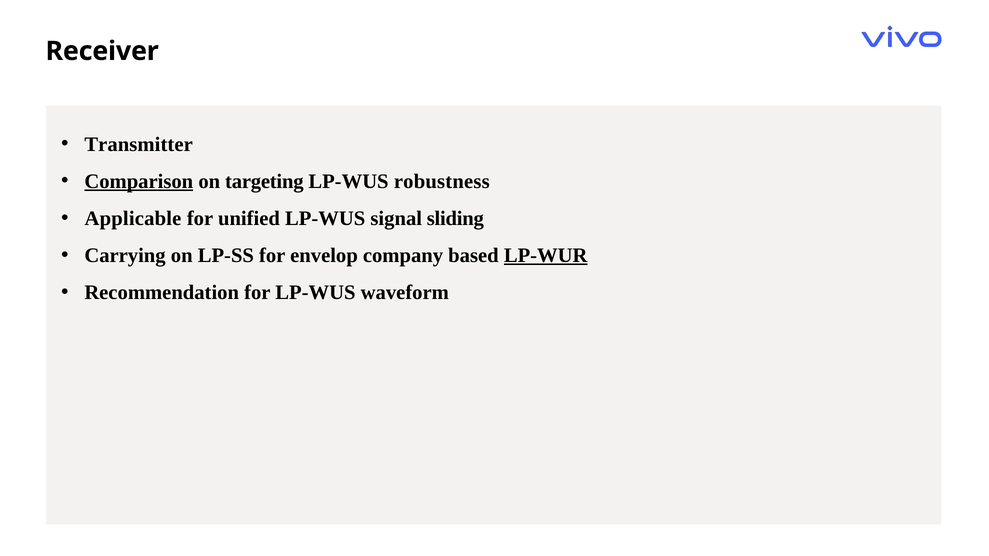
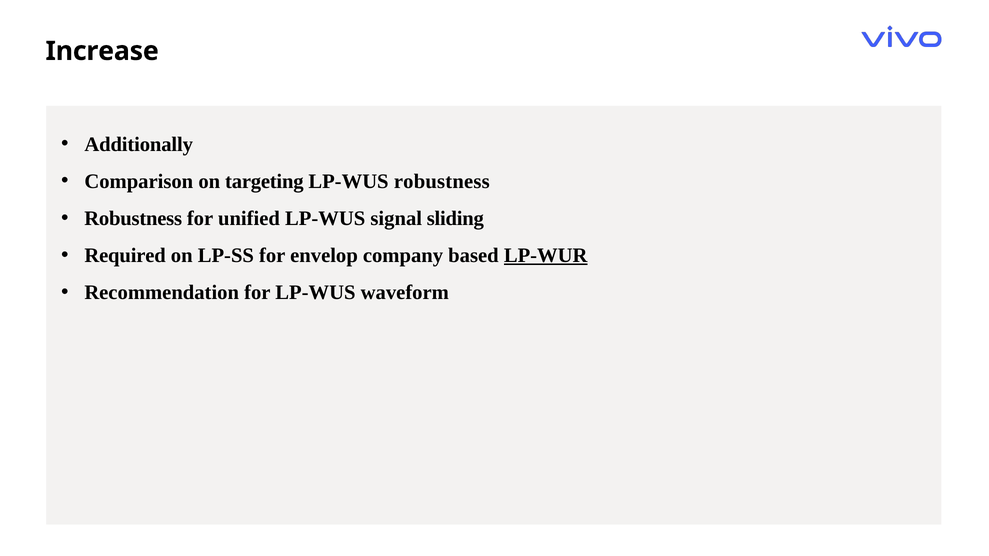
Receiver: Receiver -> Increase (102, 51)
Transmitter: Transmitter -> Additionally (139, 144)
Comparison underline: present -> none (139, 181)
Applicable: Applicable -> Robustness (133, 218)
Carrying: Carrying -> Required (125, 256)
